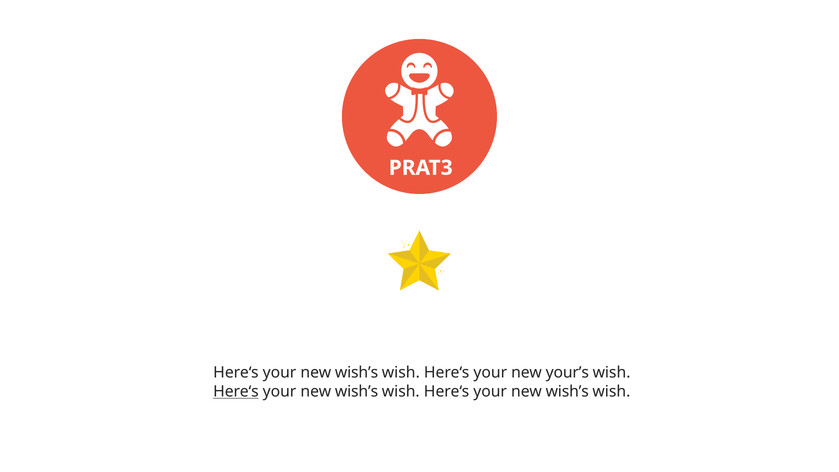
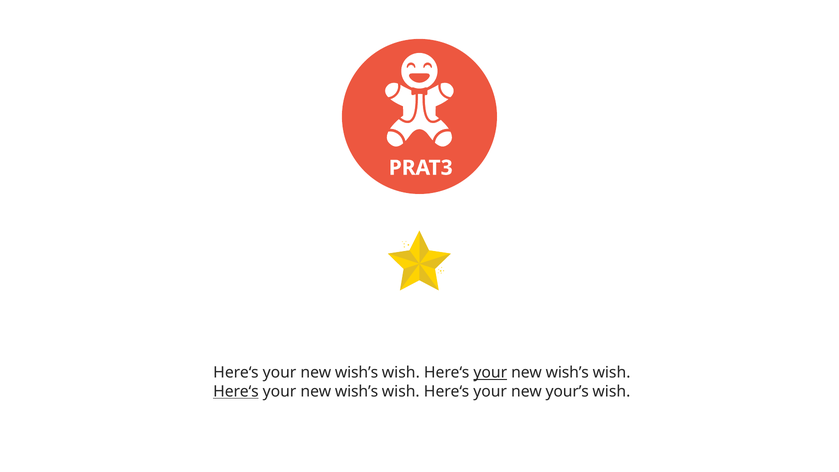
your underline: none -> present (490, 373)
your’s: your’s -> wish’s (567, 373)
wish’s: wish’s -> your’s (567, 391)
